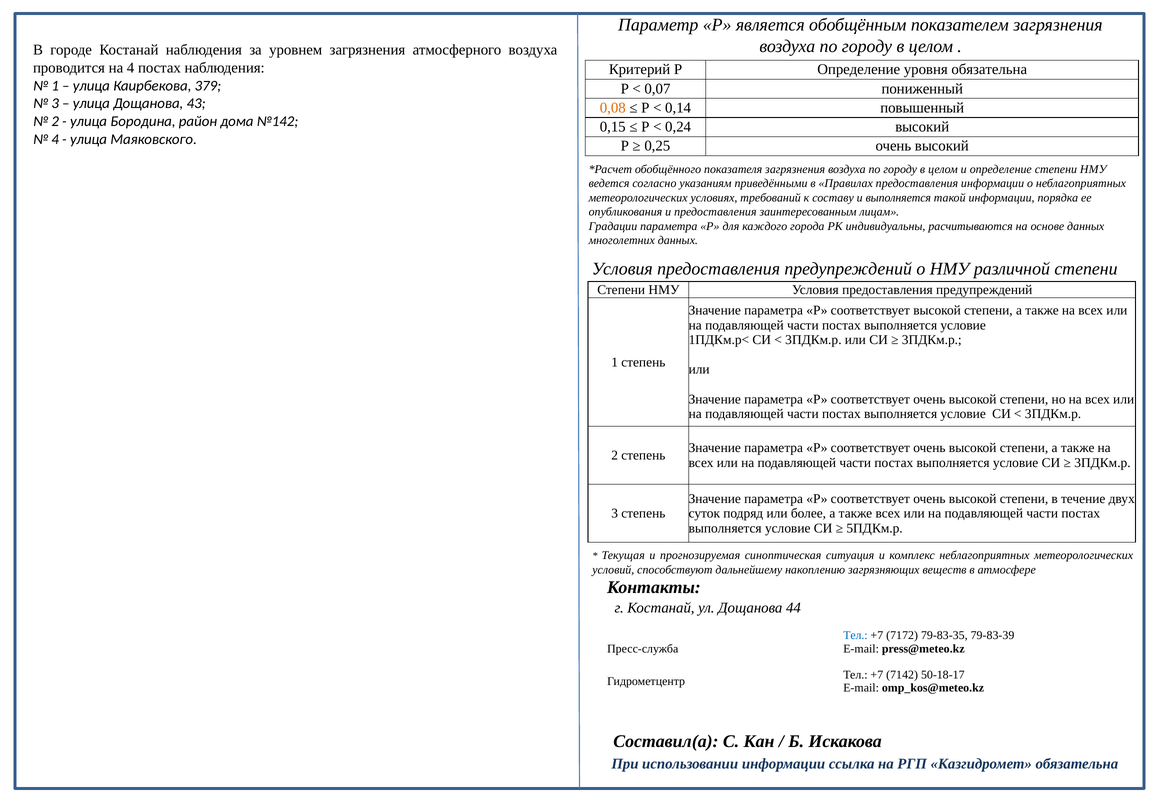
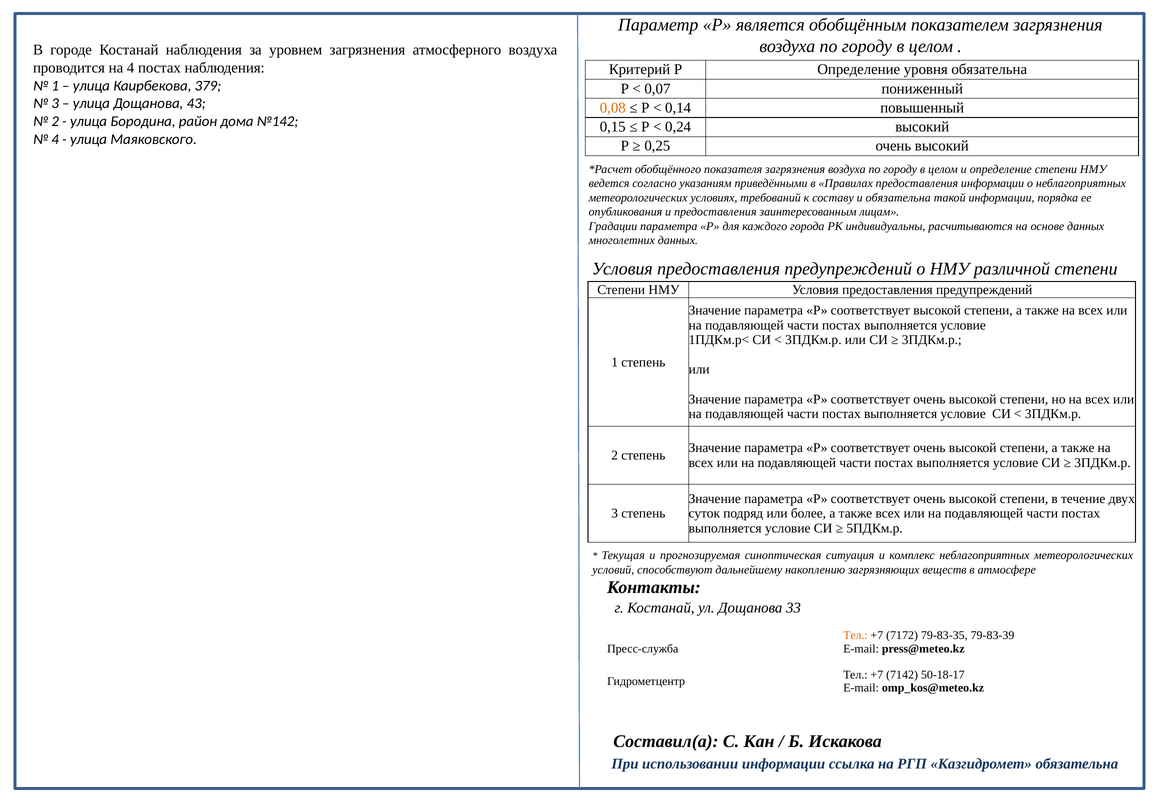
и выполняется: выполняется -> обязательна (898, 198)
44: 44 -> 33 (793, 608)
Тел colour: blue -> orange (855, 636)
